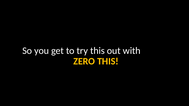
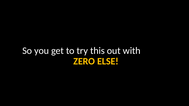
ZERO THIS: THIS -> ELSE (108, 61)
